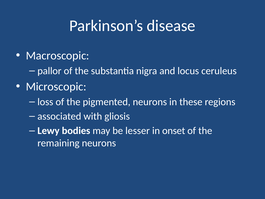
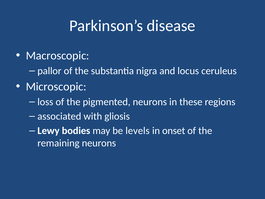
lesser: lesser -> levels (138, 131)
